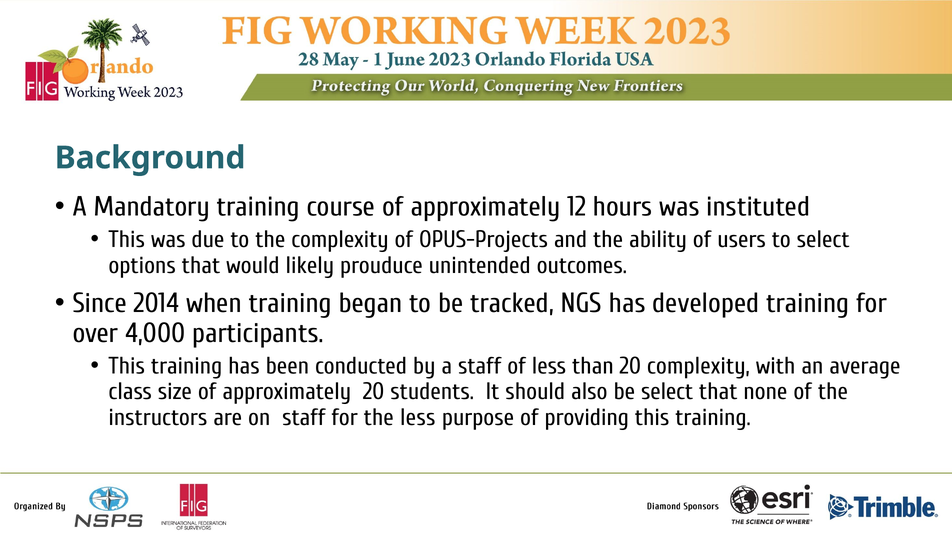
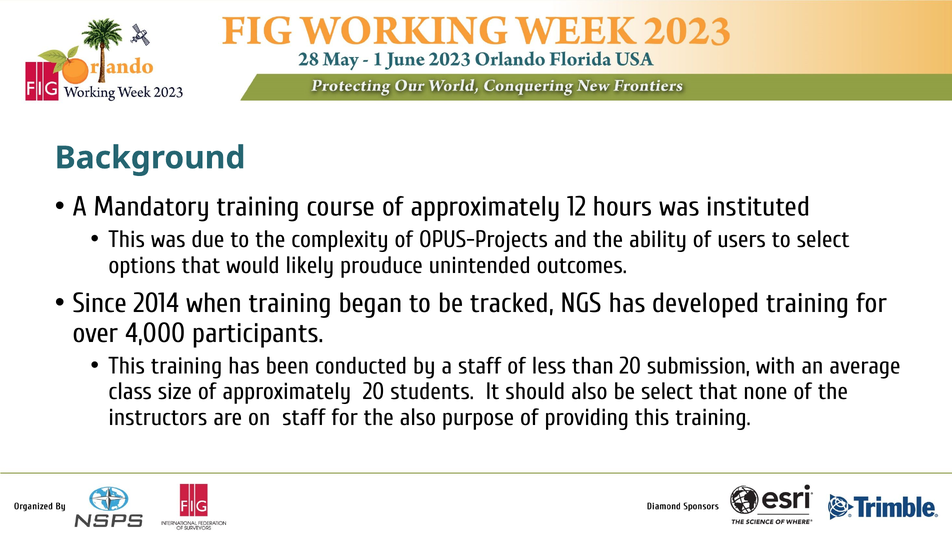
20 complexity: complexity -> submission (698, 365)
the less: less -> also (418, 417)
